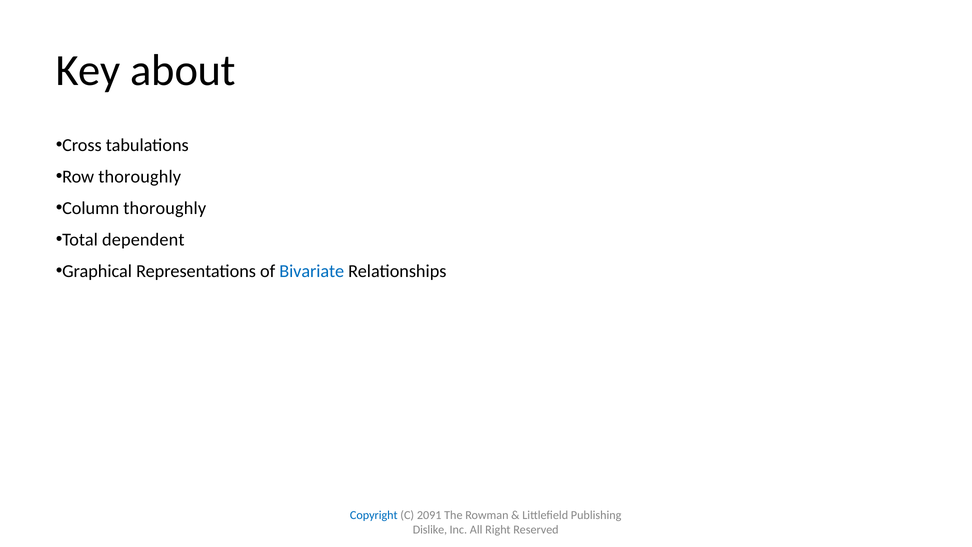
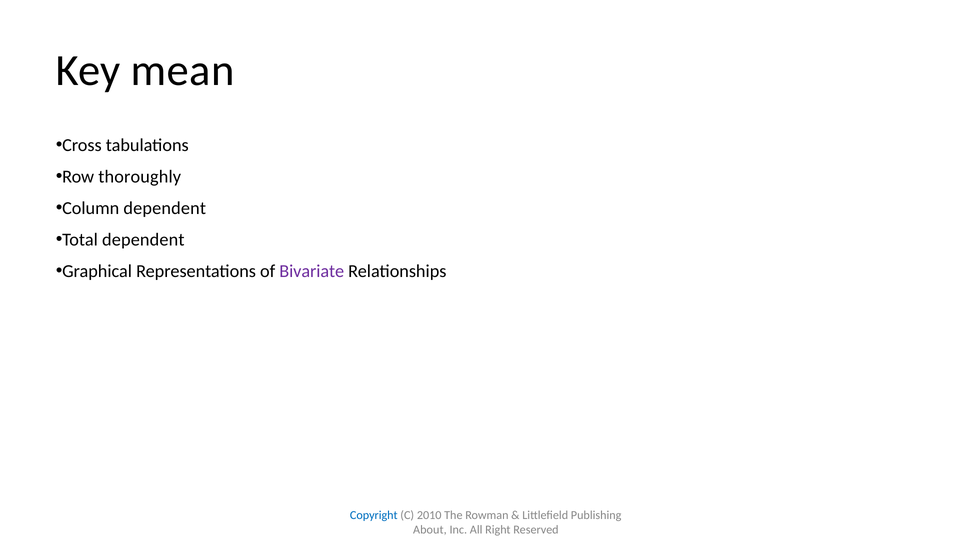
about: about -> mean (183, 71)
Column thoroughly: thoroughly -> dependent (165, 208)
Bivariate colour: blue -> purple (312, 271)
2091: 2091 -> 2010 (429, 515)
Dislike: Dislike -> About (430, 529)
